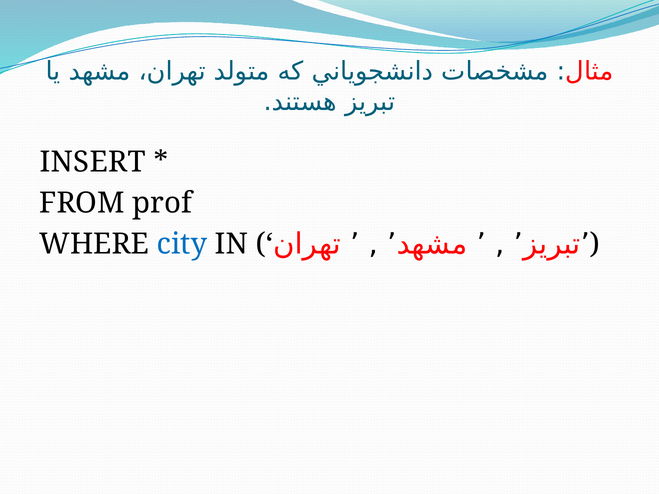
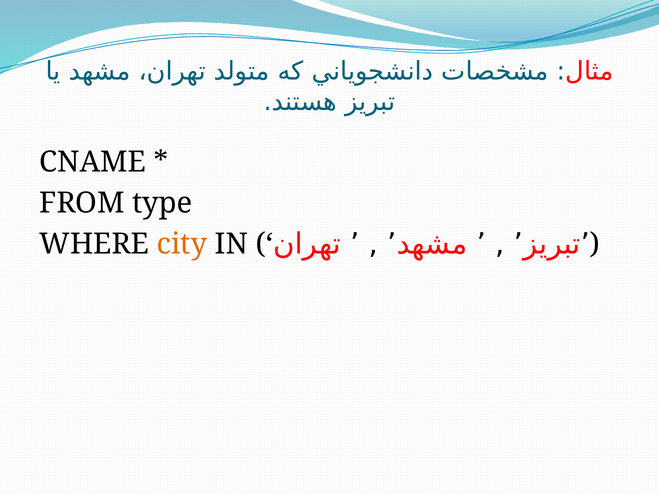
INSERT: INSERT -> CNAME (93, 162)
prof: prof -> type (162, 203)
city colour: blue -> orange (182, 244)
